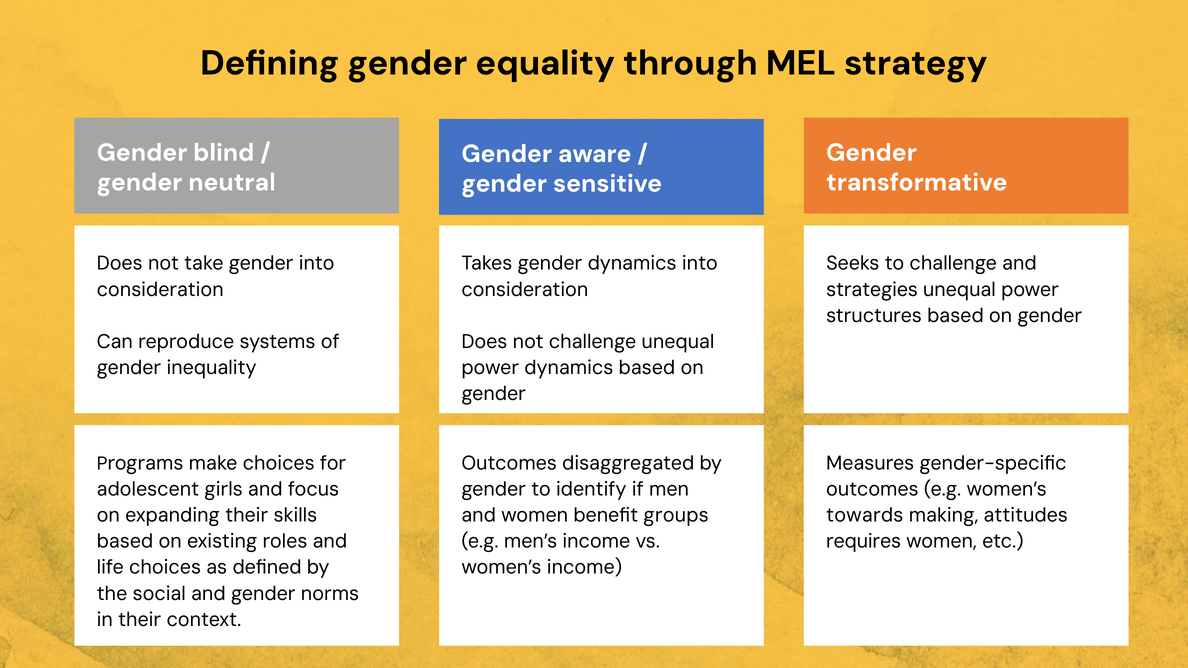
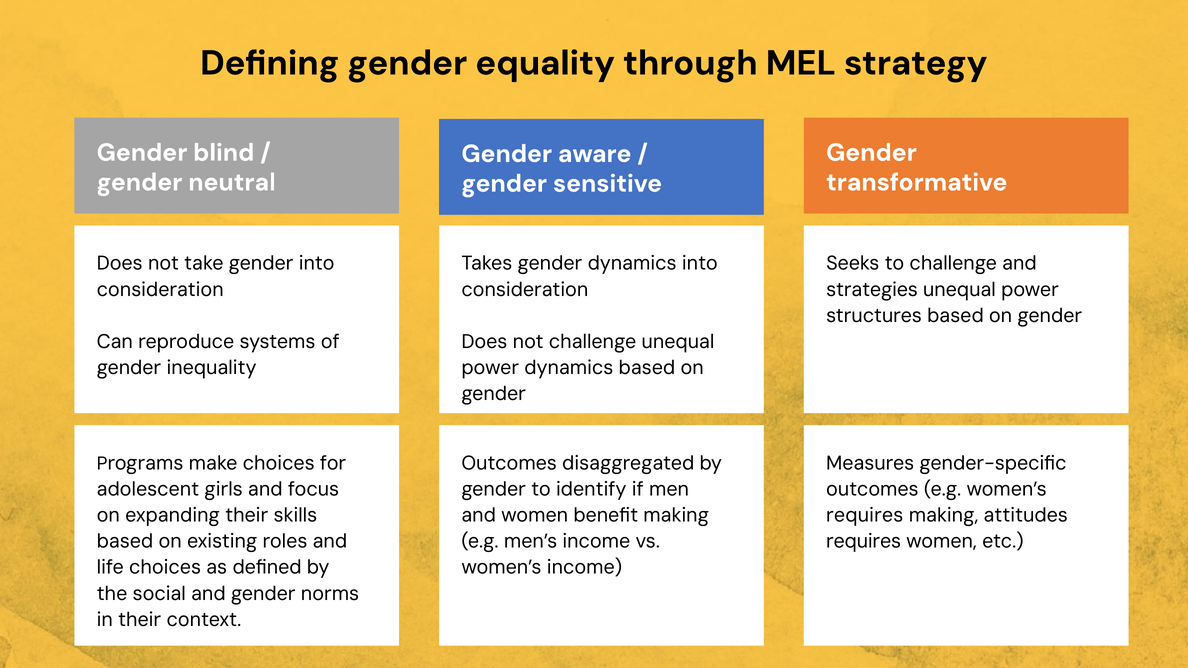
benefit groups: groups -> making (676, 515)
towards: towards -> requires (865, 515)
